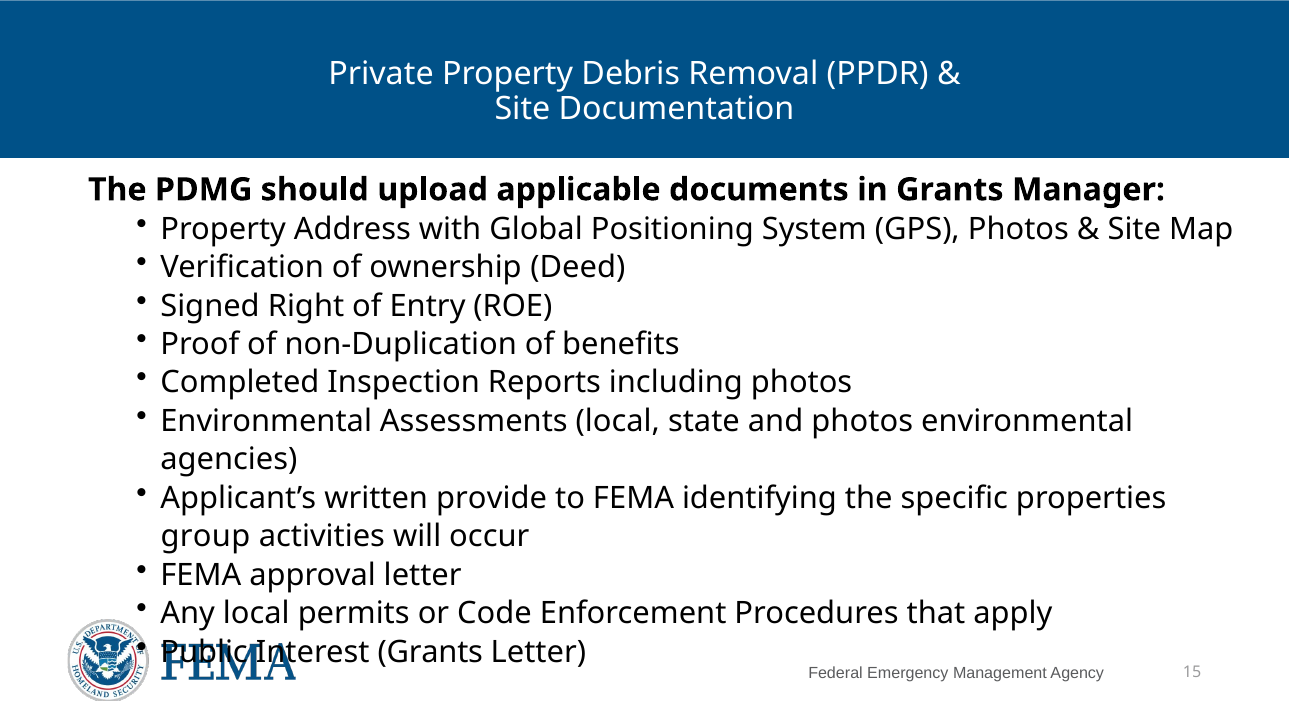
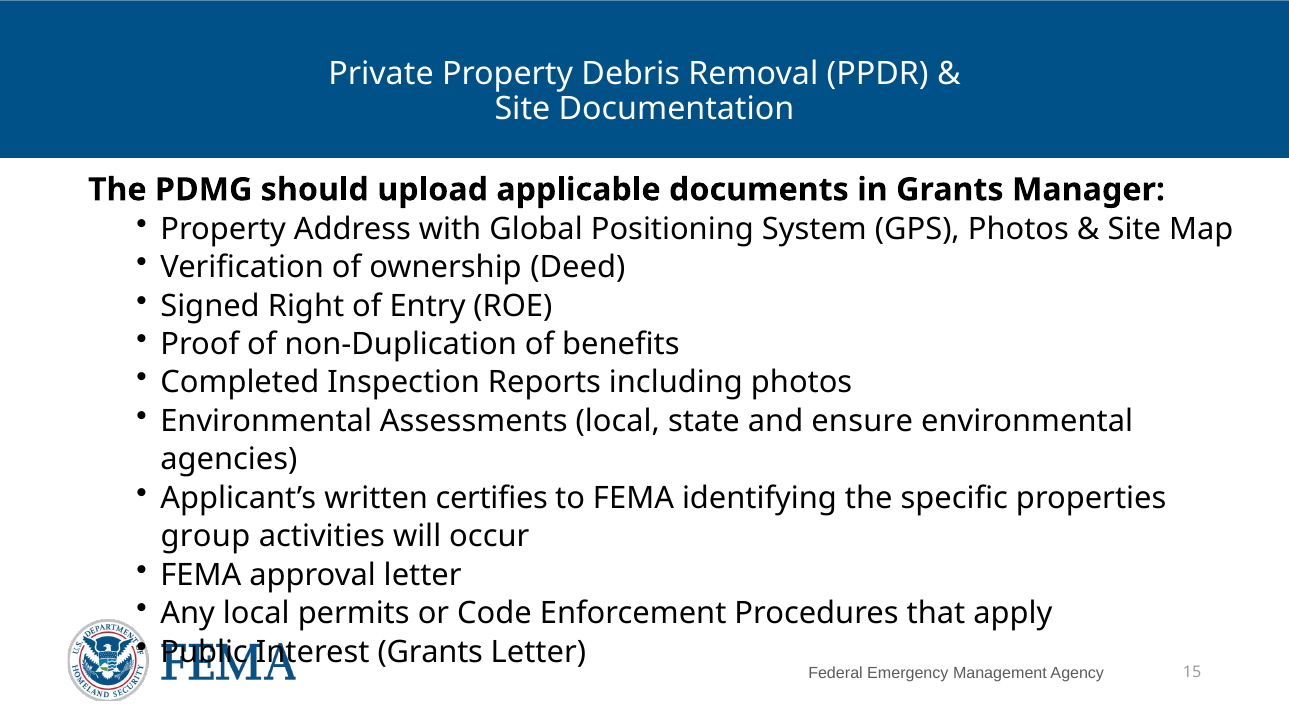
and photos: photos -> ensure (862, 421)
provide: provide -> certifies (492, 498)
